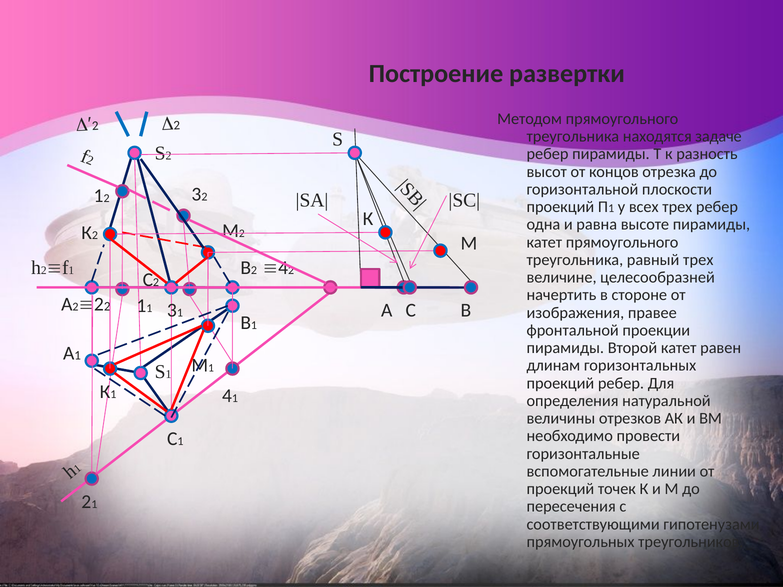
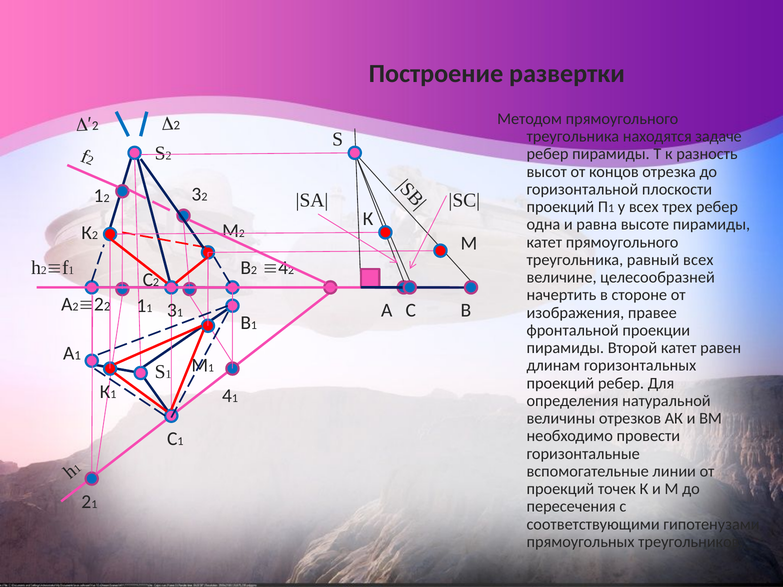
равный трех: трех -> всех (698, 260)
